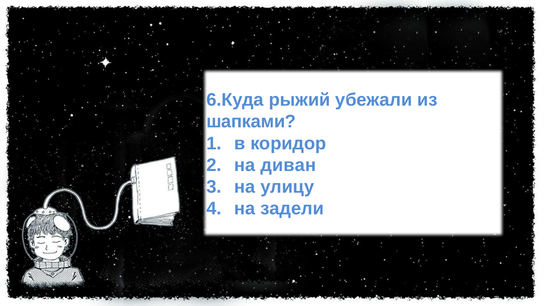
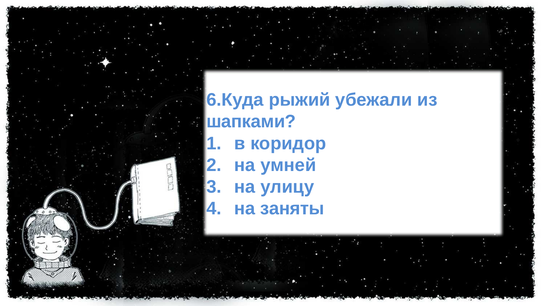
диван: диван -> умней (288, 165)
задели: задели -> заняты (292, 209)
